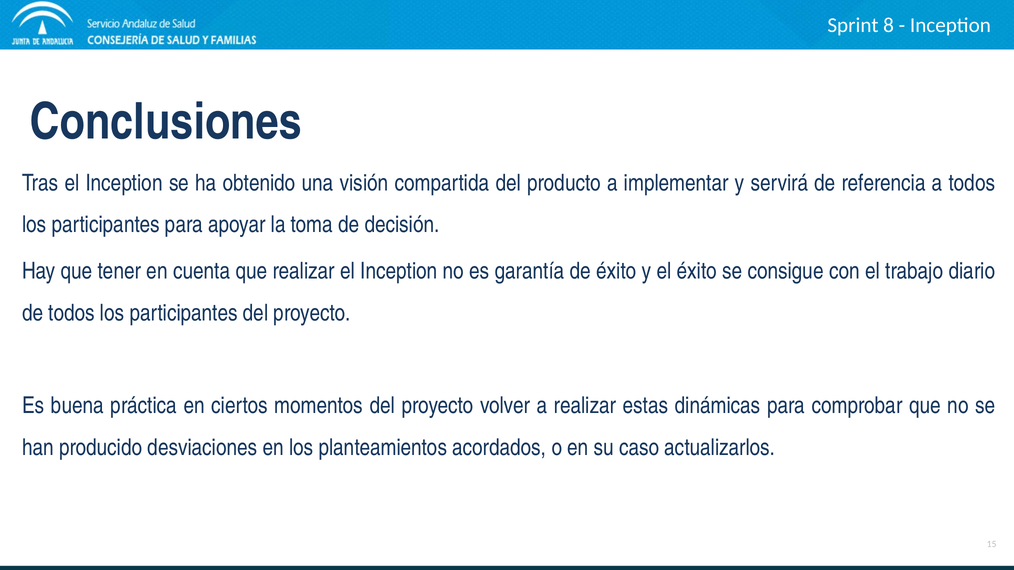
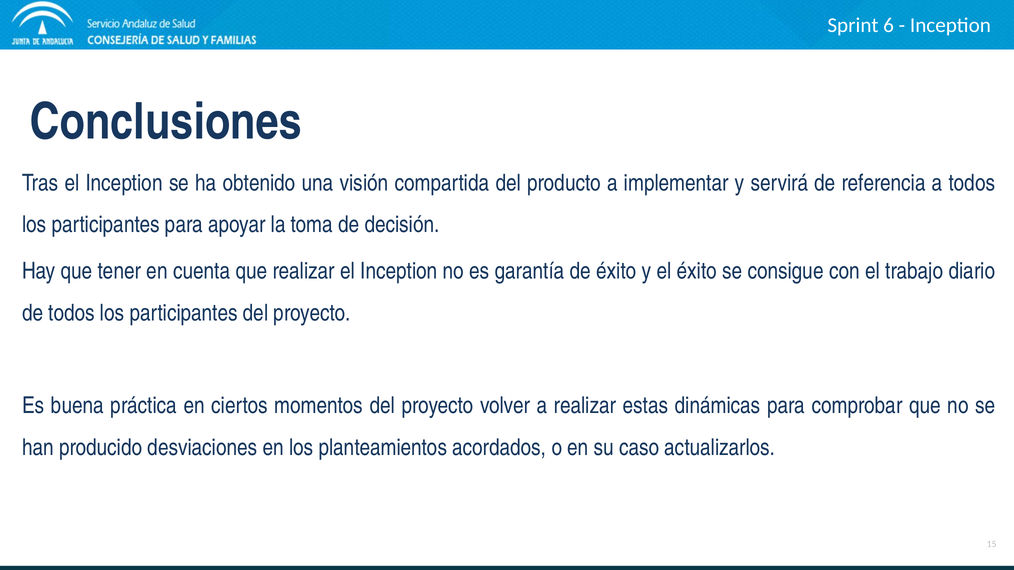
8: 8 -> 6 (889, 25)
